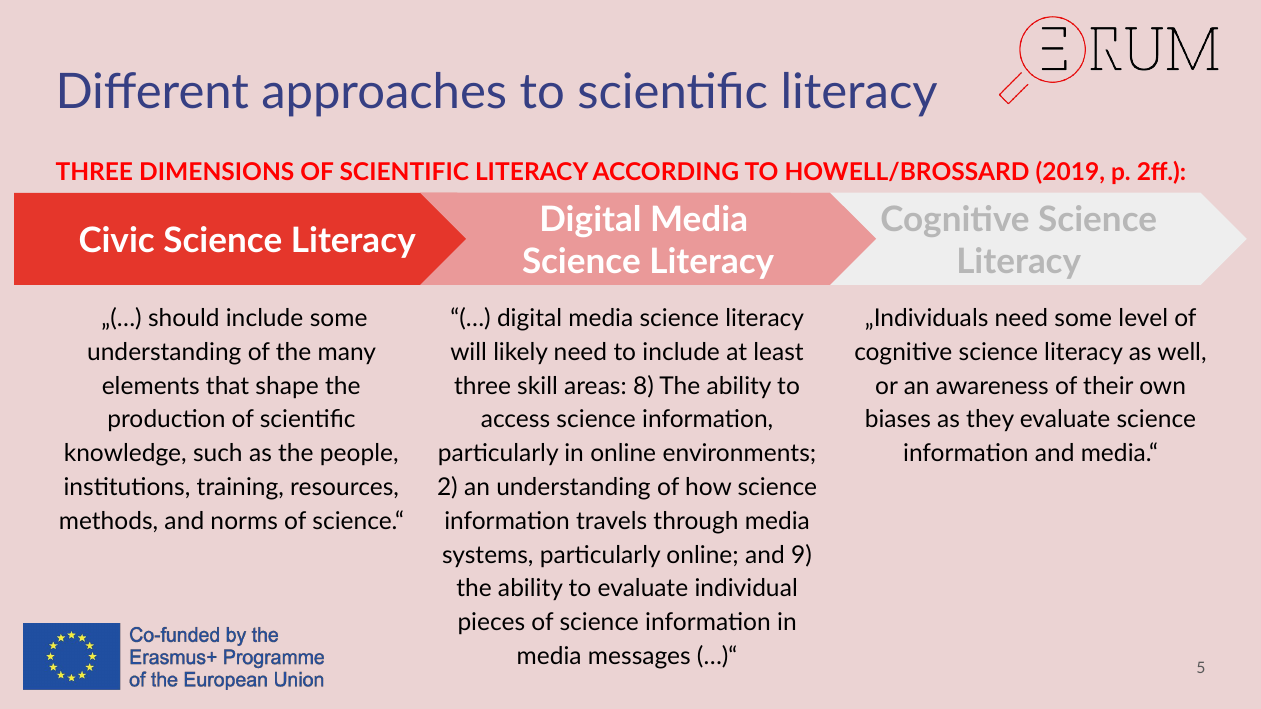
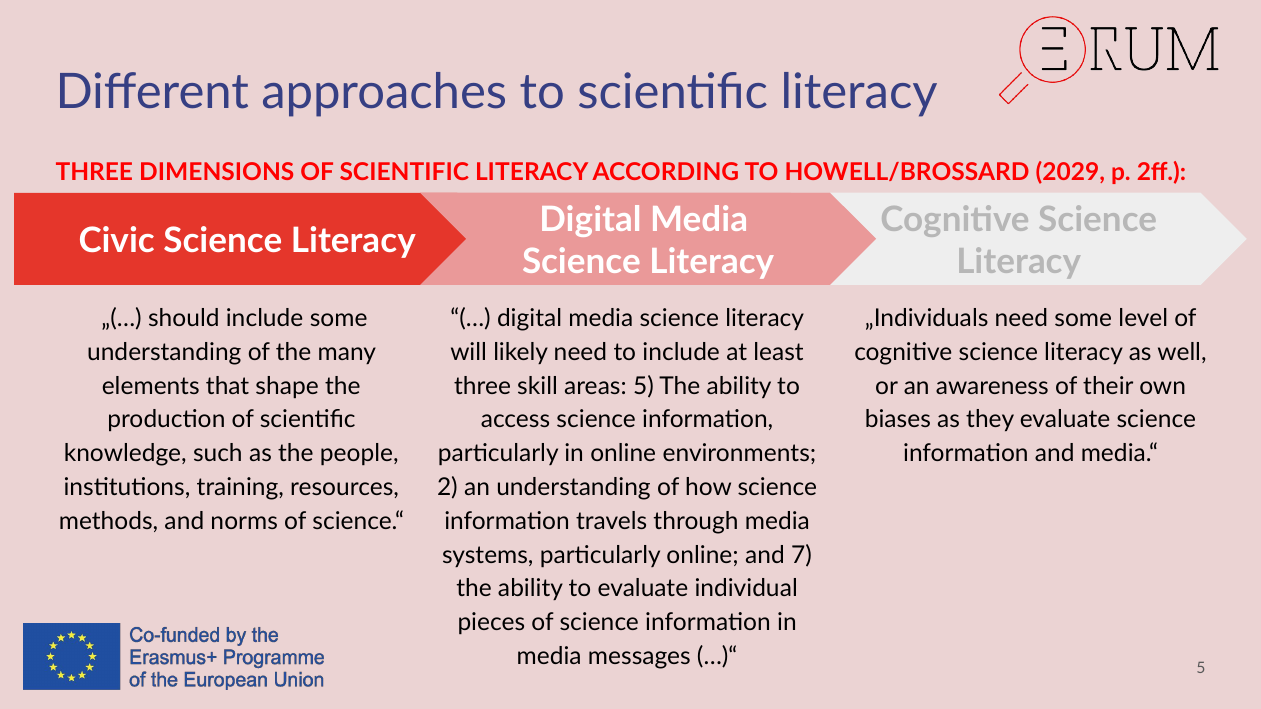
2019: 2019 -> 2029 (1070, 172)
areas 8: 8 -> 5 (643, 386)
9: 9 -> 7 (802, 555)
